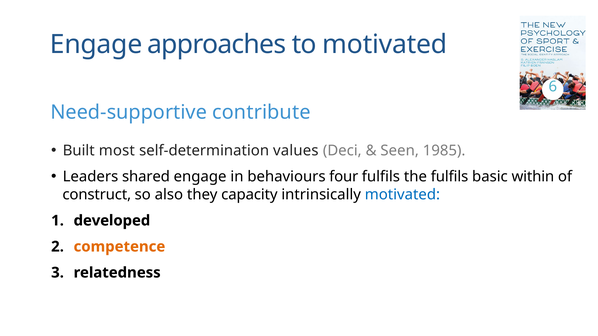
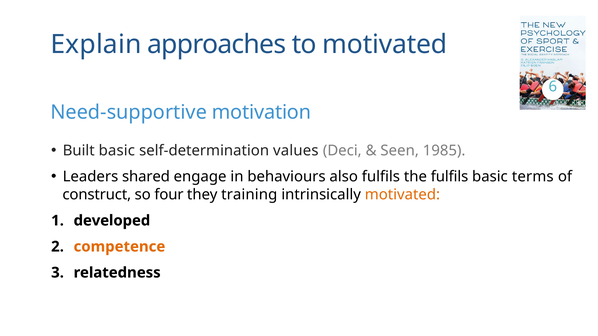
Engage: Engage -> Explain (96, 45)
contribute: contribute -> motivation (262, 112)
Built most: most -> basic (117, 151)
four: four -> also (344, 177)
within: within -> terms (533, 177)
also: also -> four (169, 195)
capacity: capacity -> training (249, 195)
motivated colour: blue -> orange (402, 195)
